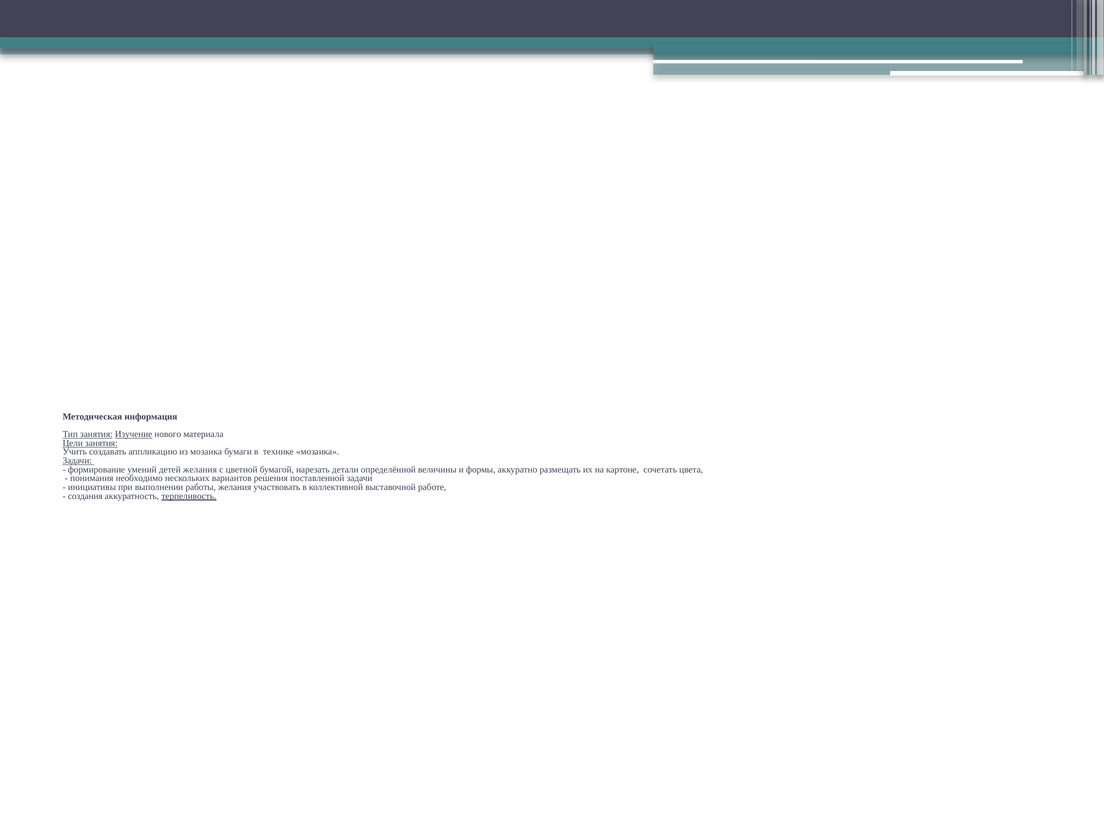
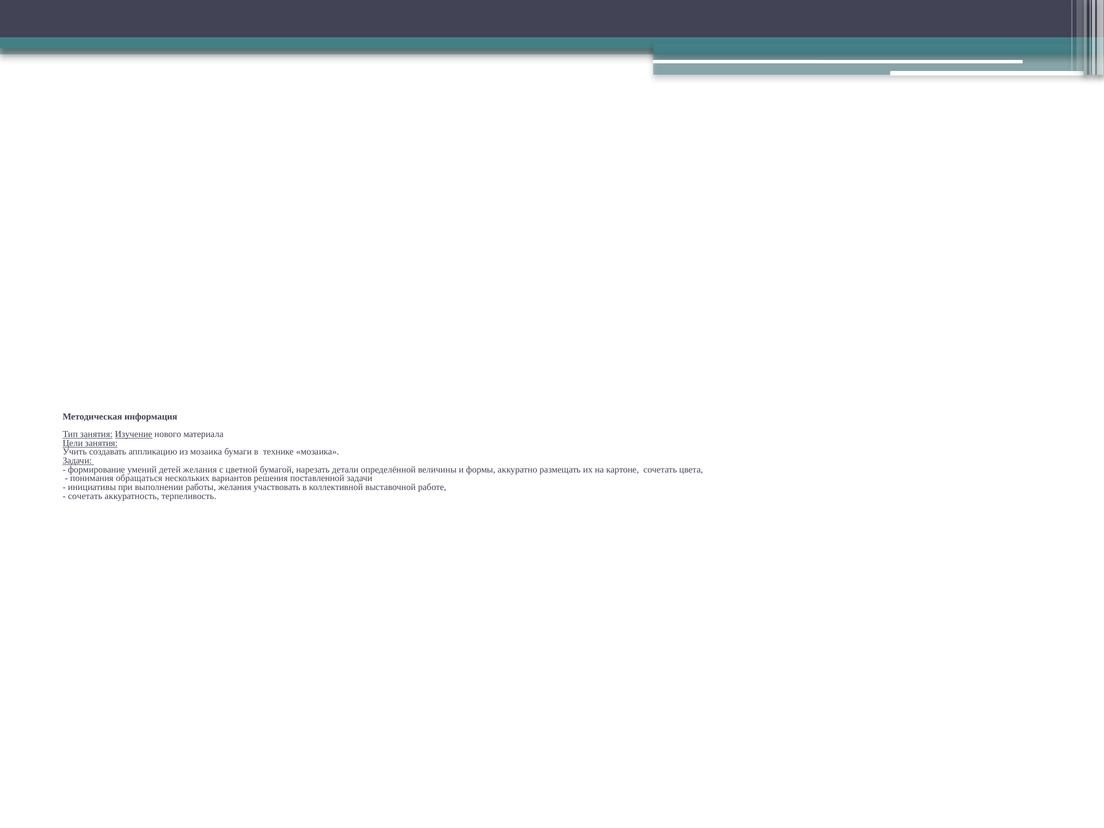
необходимо: необходимо -> обращаться (139, 478)
создания: создания -> сочетать (85, 496)
терпеливость underline: present -> none (189, 496)
